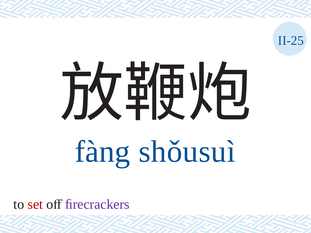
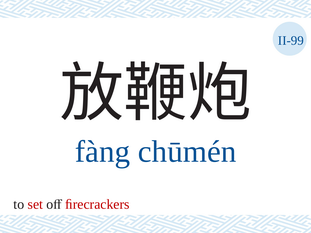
II-25: II-25 -> II-99 (291, 41)
shǒusuì: shǒusuì -> chūmén (187, 152)
ﬁrecrackers colour: purple -> red (97, 205)
